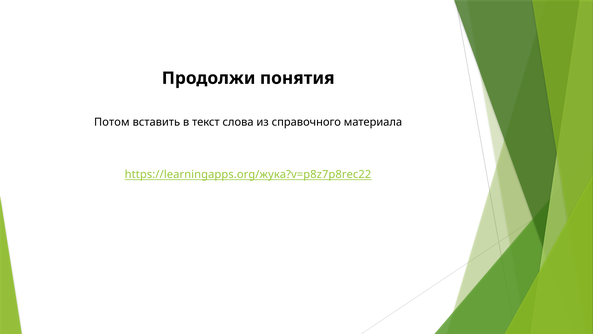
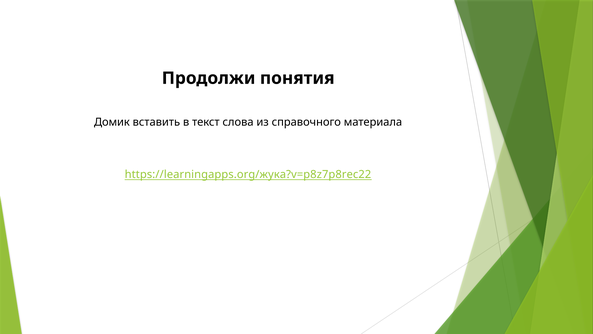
Потом: Потом -> Домик (112, 122)
